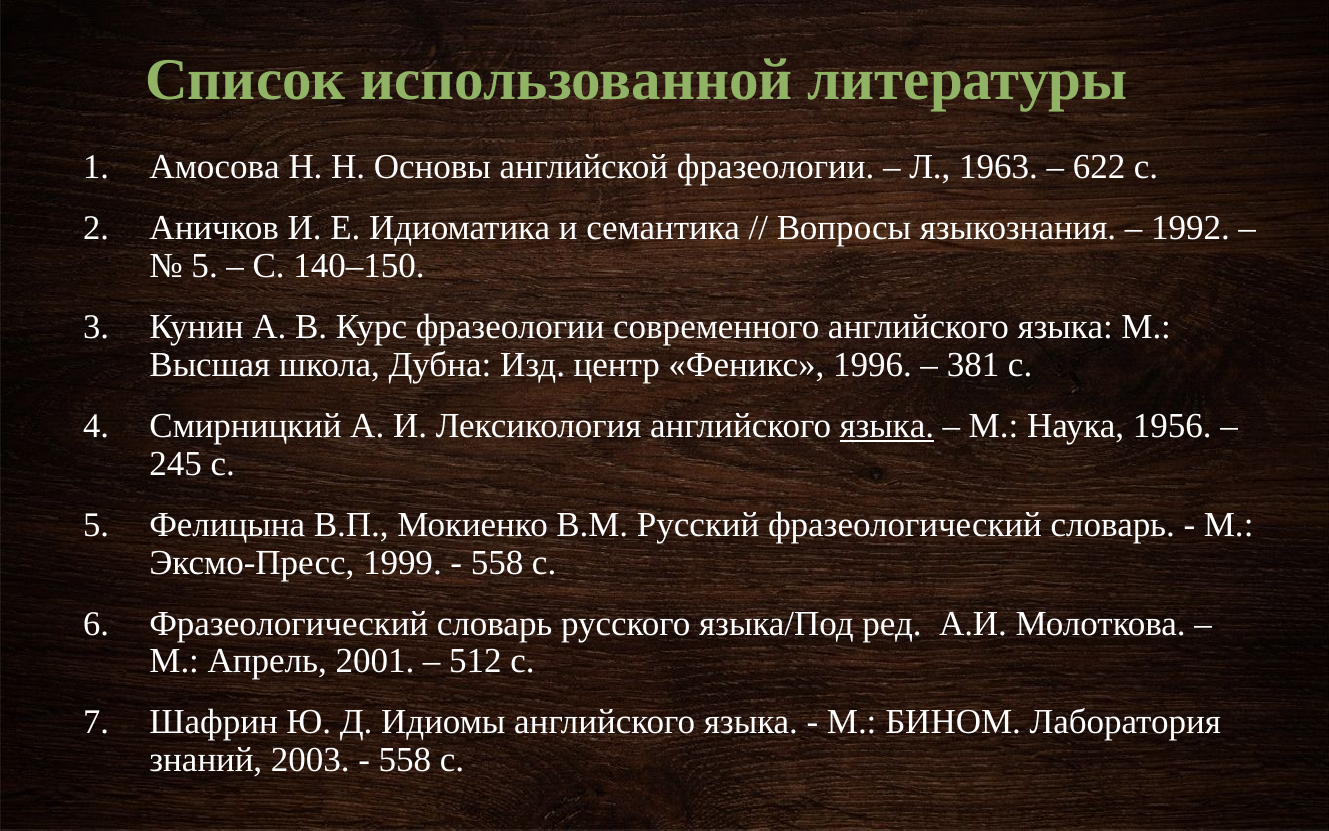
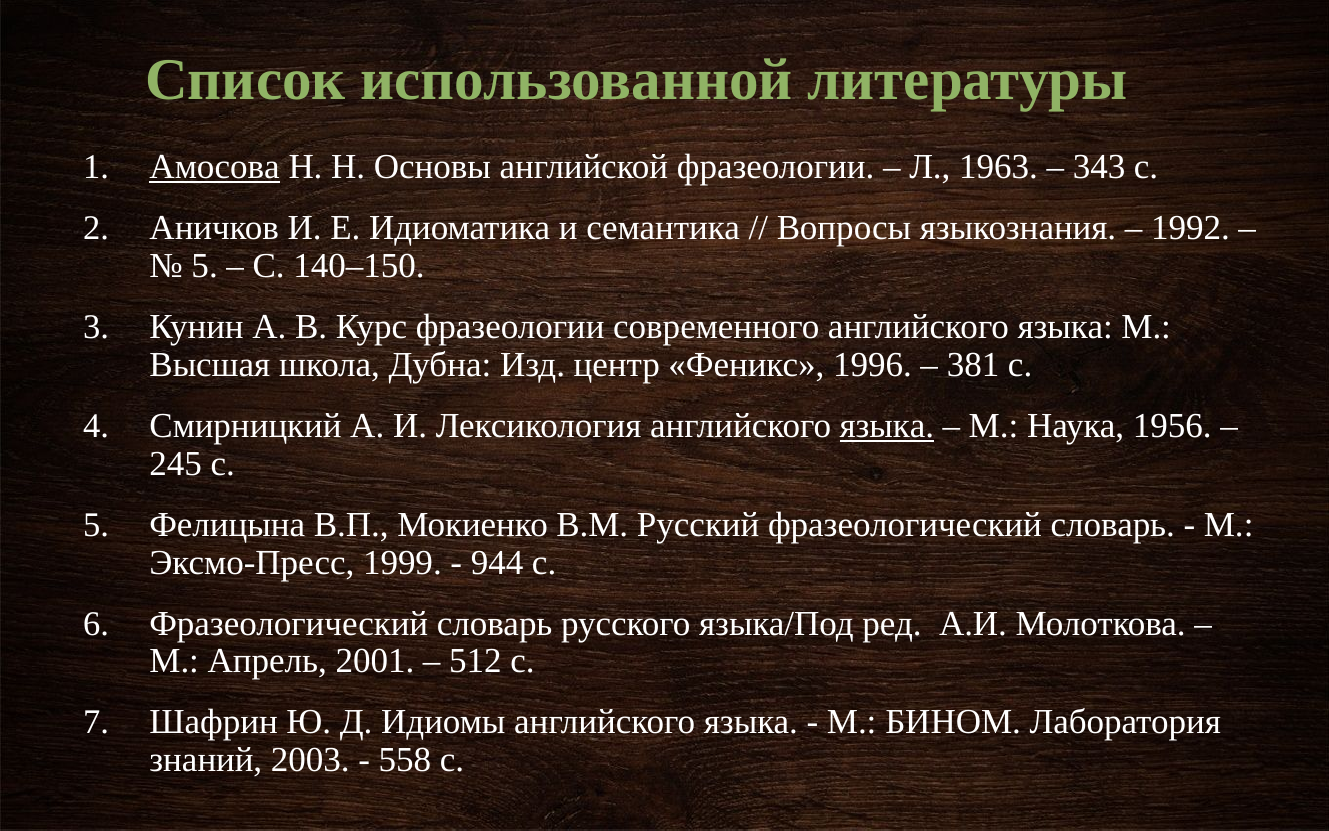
Амосова underline: none -> present (215, 167)
622: 622 -> 343 (1099, 167)
558: 558 -> 944 (497, 562)
